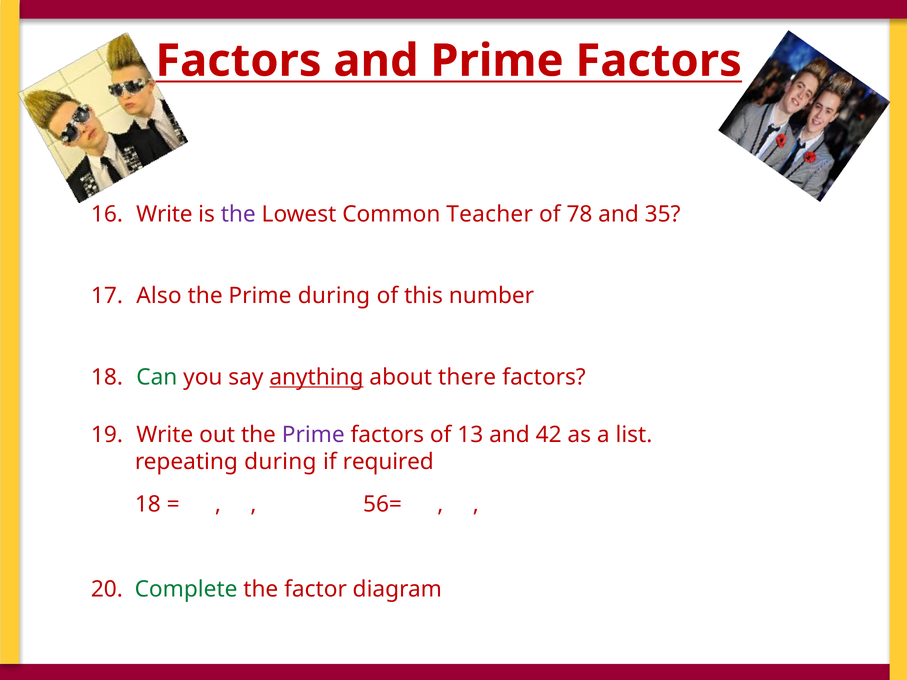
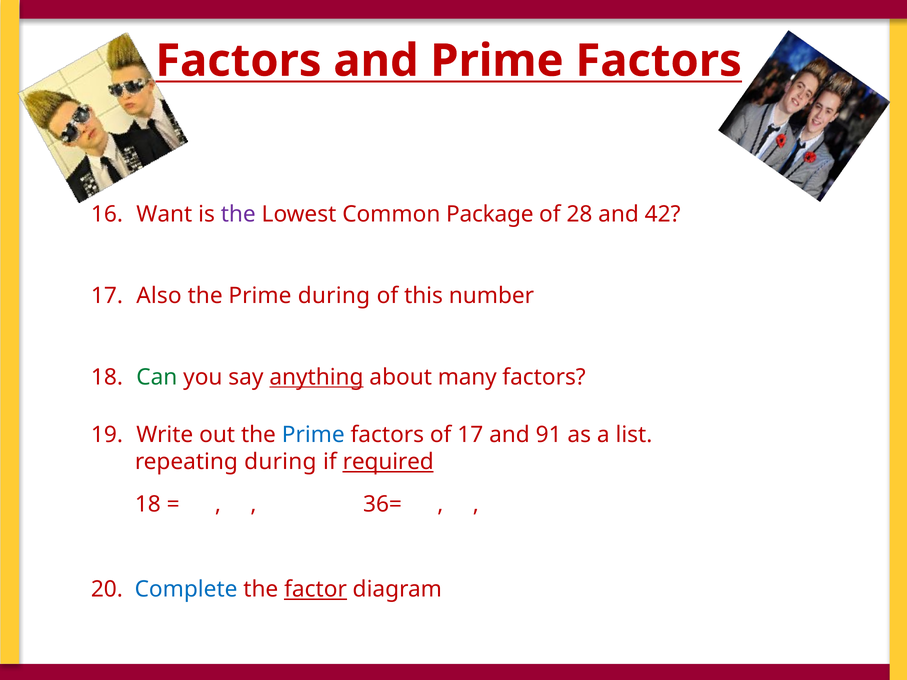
Write: Write -> Want (164, 214)
Teacher: Teacher -> Package (490, 214)
78: 78 -> 28 (579, 214)
35: 35 -> 42 (663, 214)
there: there -> many (467, 377)
Prime colour: purple -> blue (313, 435)
of 13: 13 -> 17 (470, 435)
42: 42 -> 91 (549, 435)
required underline: none -> present (388, 462)
56=: 56= -> 36= (383, 504)
Complete colour: green -> blue (186, 590)
factor underline: none -> present (316, 590)
